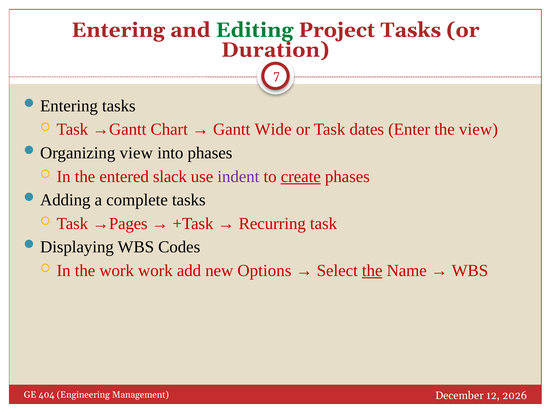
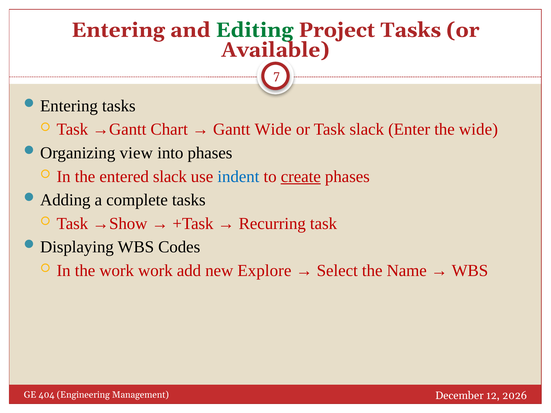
Duration: Duration -> Available (275, 50)
Task dates: dates -> slack (367, 130)
the view: view -> wide (478, 130)
indent colour: purple -> blue (238, 177)
→Pages: →Pages -> →Show (120, 224)
Options: Options -> Explore (264, 271)
the underline: present -> none (372, 271)
